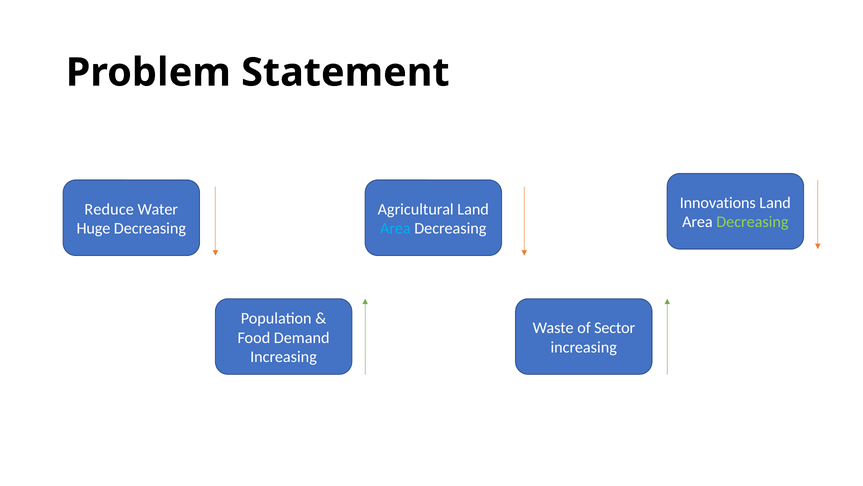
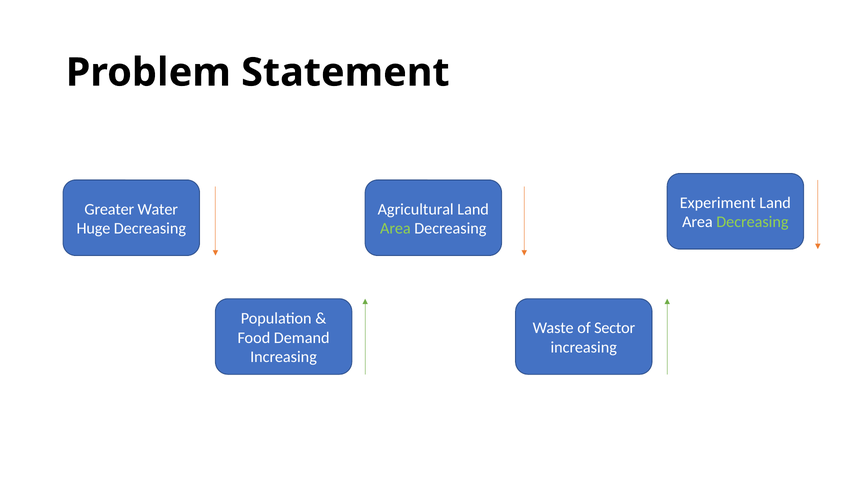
Innovations: Innovations -> Experiment (718, 202)
Reduce: Reduce -> Greater (109, 209)
Area colour: light blue -> light green (395, 228)
